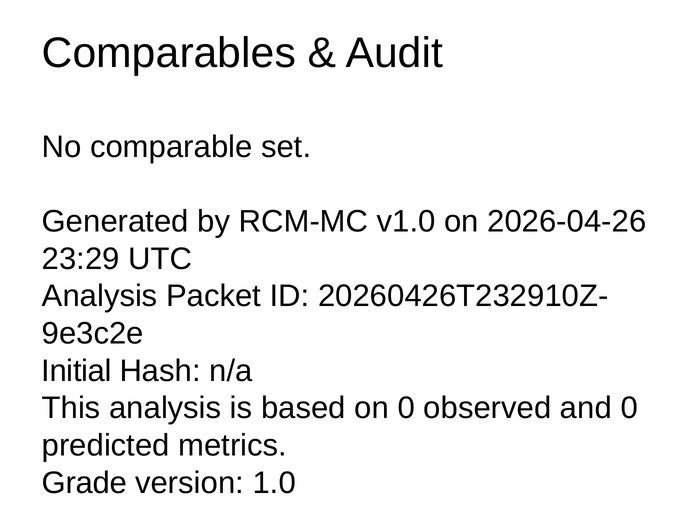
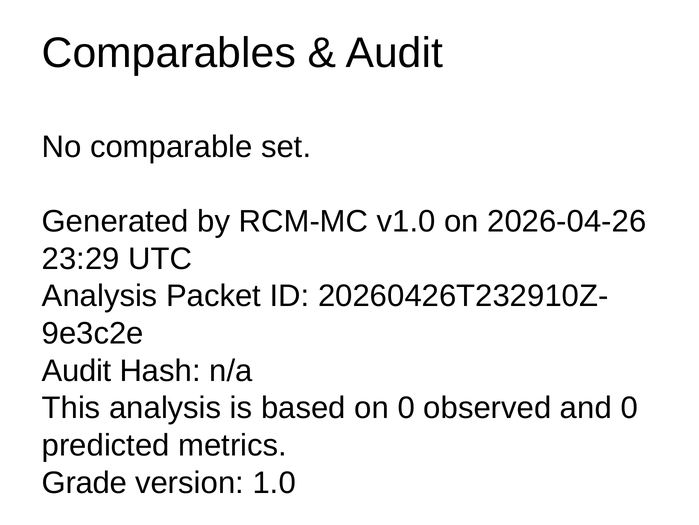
Initial: Initial -> Audit (77, 370)
